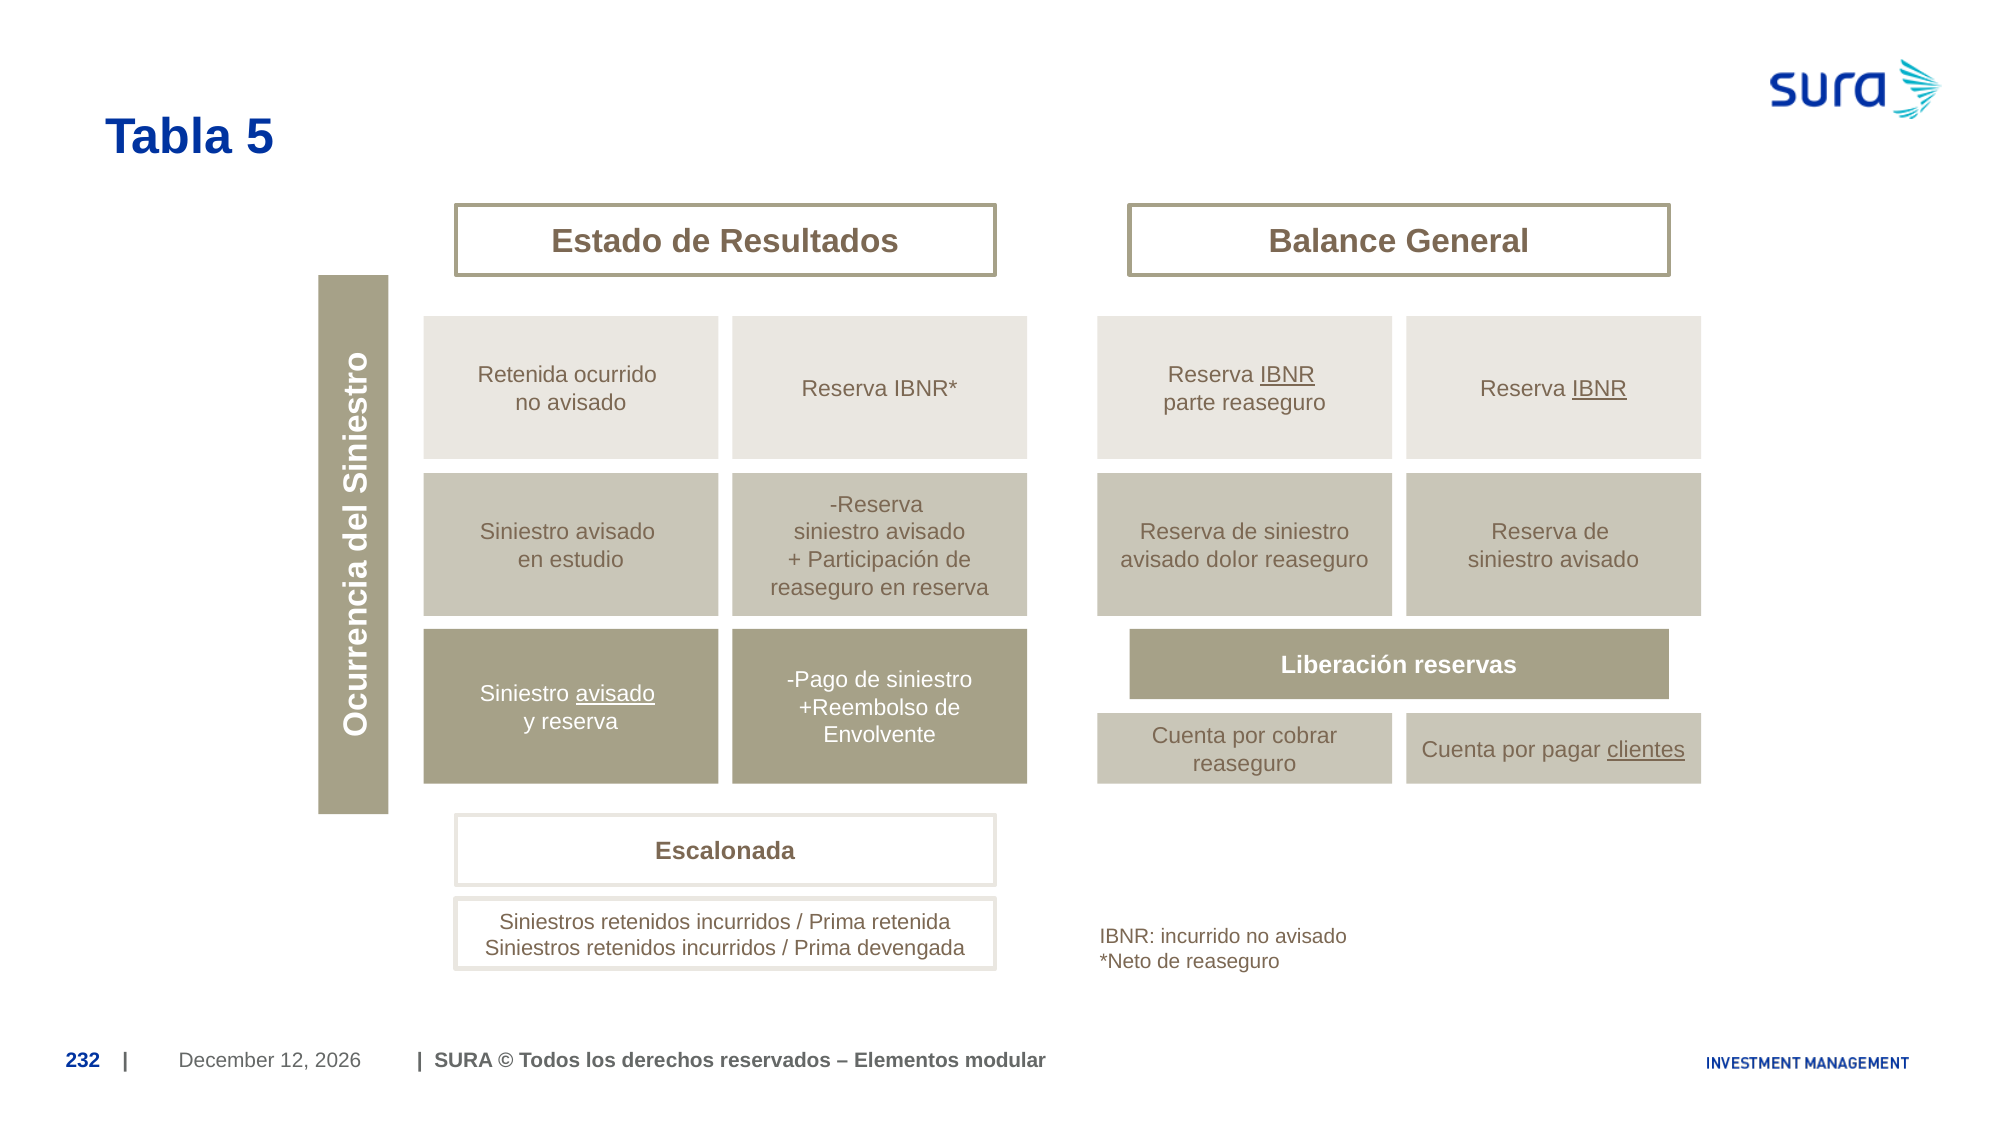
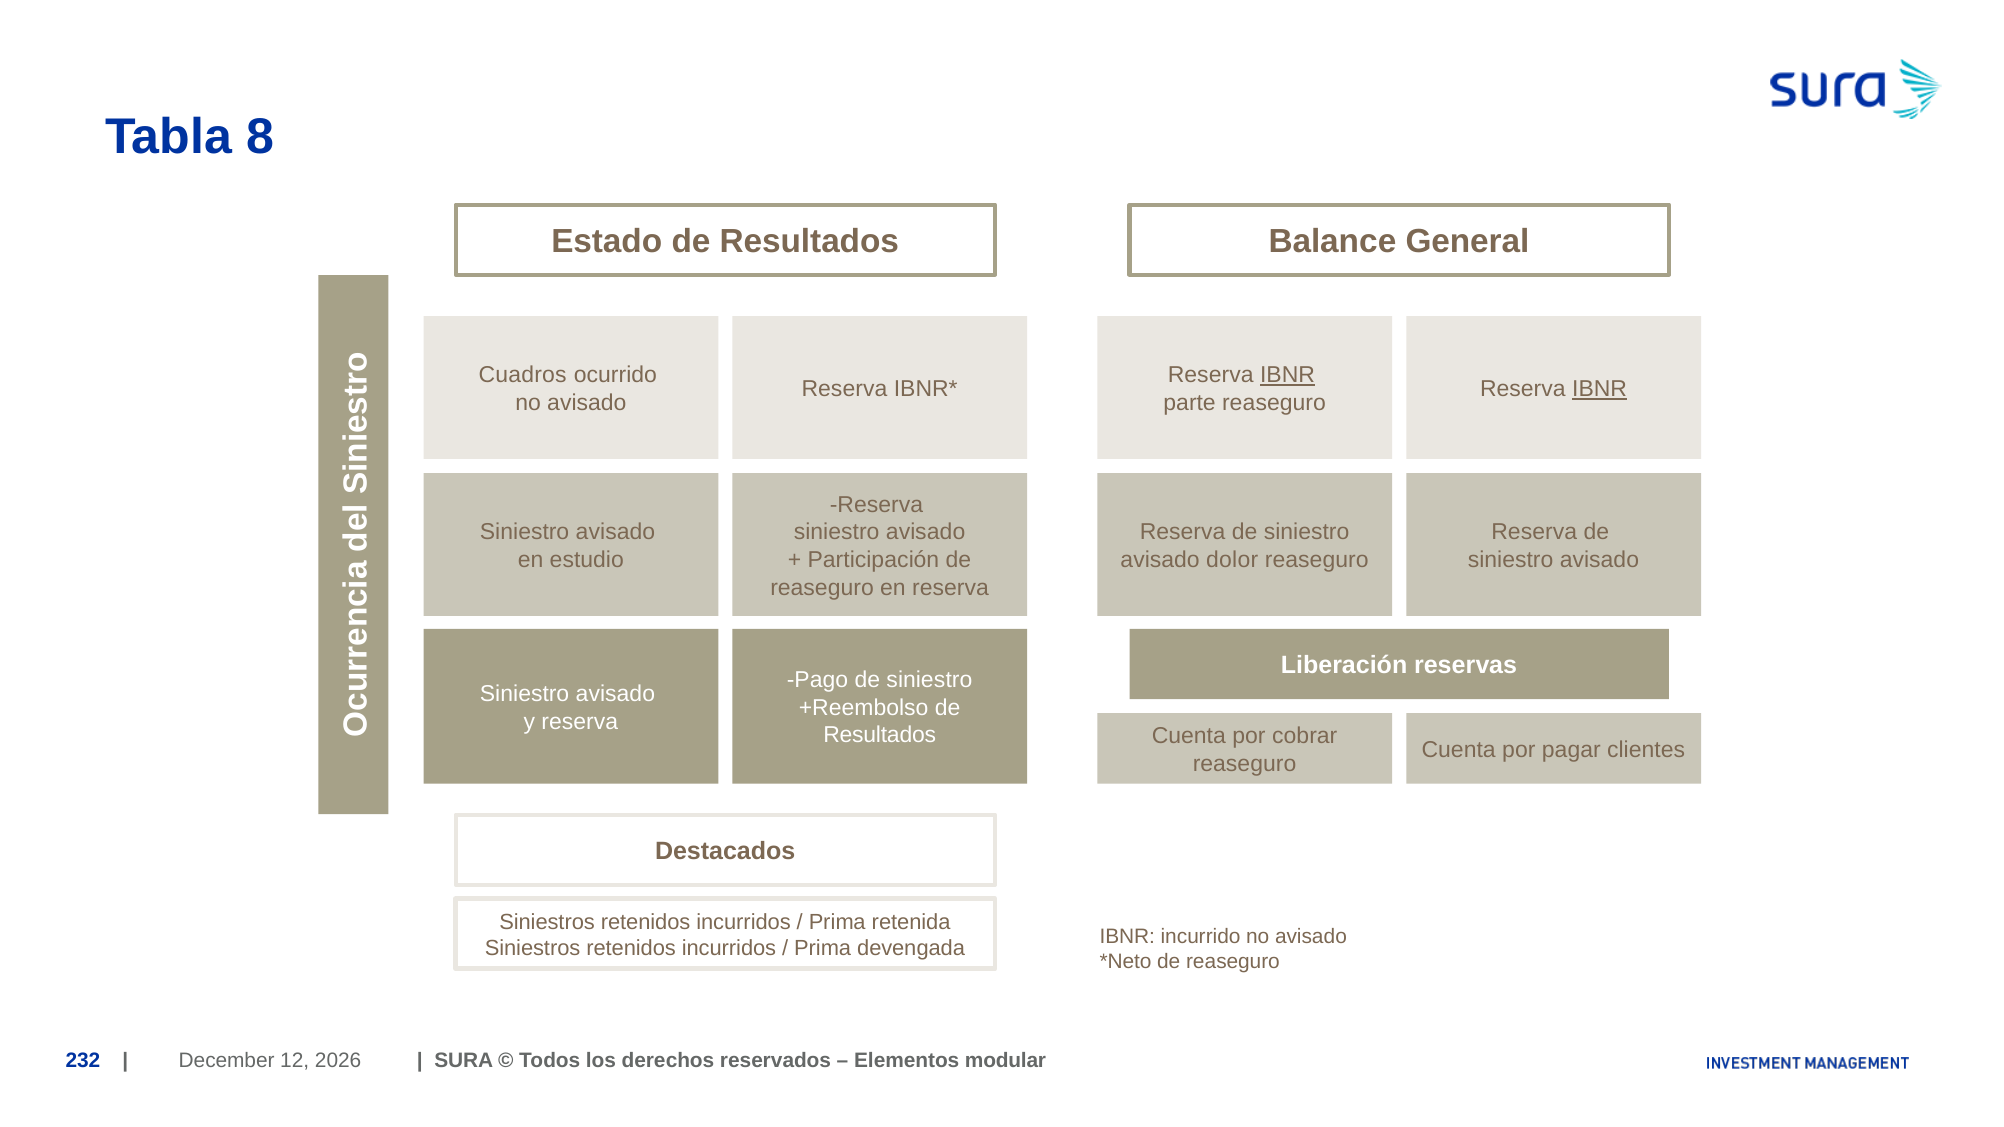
5: 5 -> 8 (260, 137)
Retenida: Retenida -> Cuadros (523, 375)
avisado underline: present -> none (615, 694)
Envolvente: Envolvente -> Resultados (880, 736)
clientes underline: present -> none (1646, 750)
Escalonada: Escalonada -> Destacados (725, 852)
